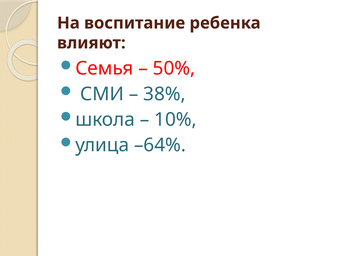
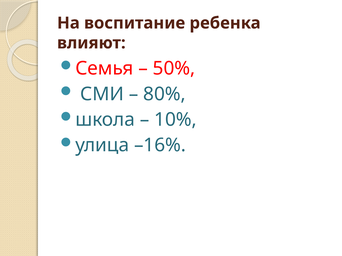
38%: 38% -> 80% (165, 94)
–64%: –64% -> –16% (160, 146)
